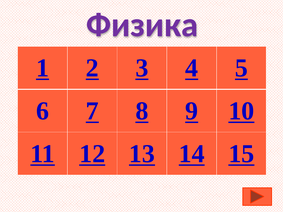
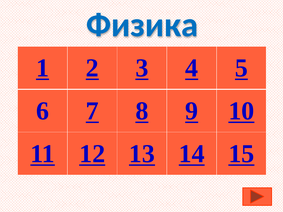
Физика colour: purple -> blue (142, 25)
